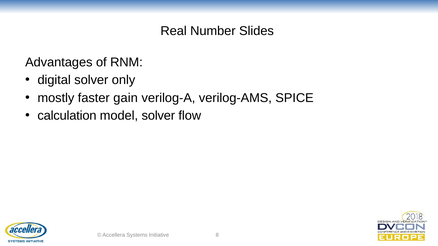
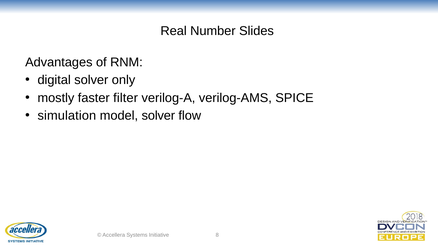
gain: gain -> filter (126, 98)
calculation: calculation -> simulation (67, 116)
